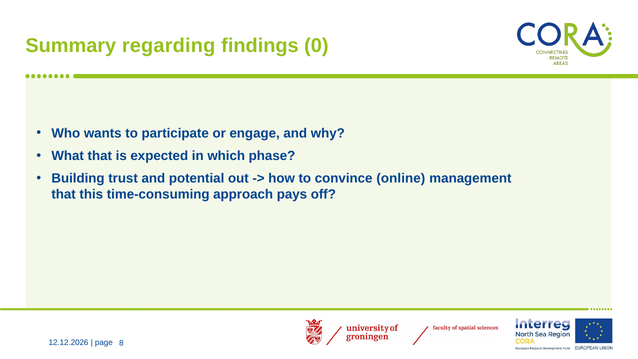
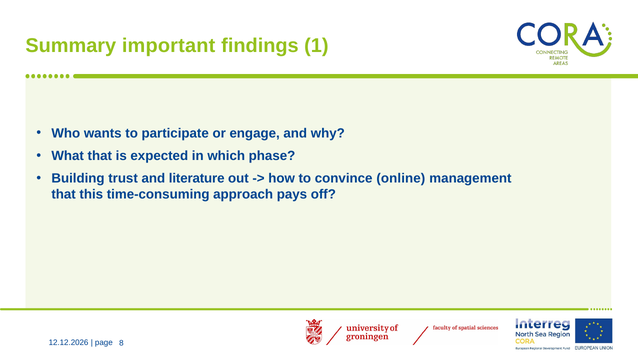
regarding: regarding -> important (169, 46)
0: 0 -> 1 (316, 46)
potential: potential -> literature (197, 178)
